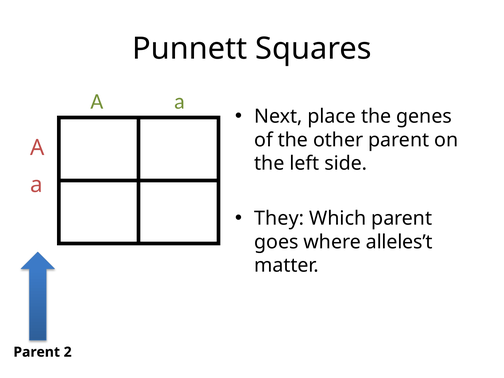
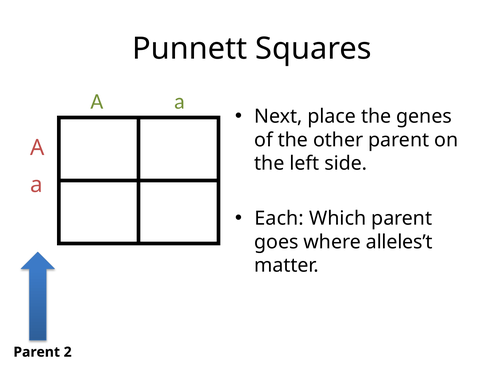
They: They -> Each (279, 218)
